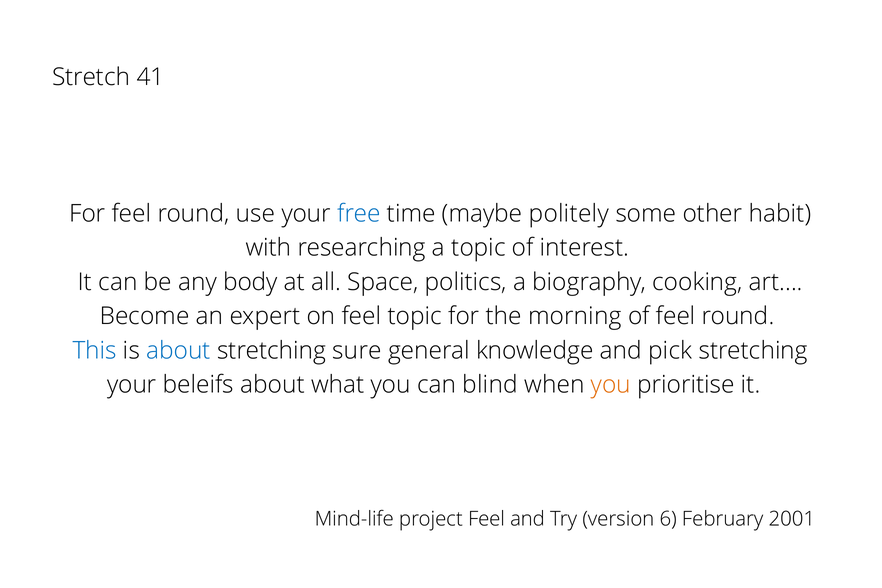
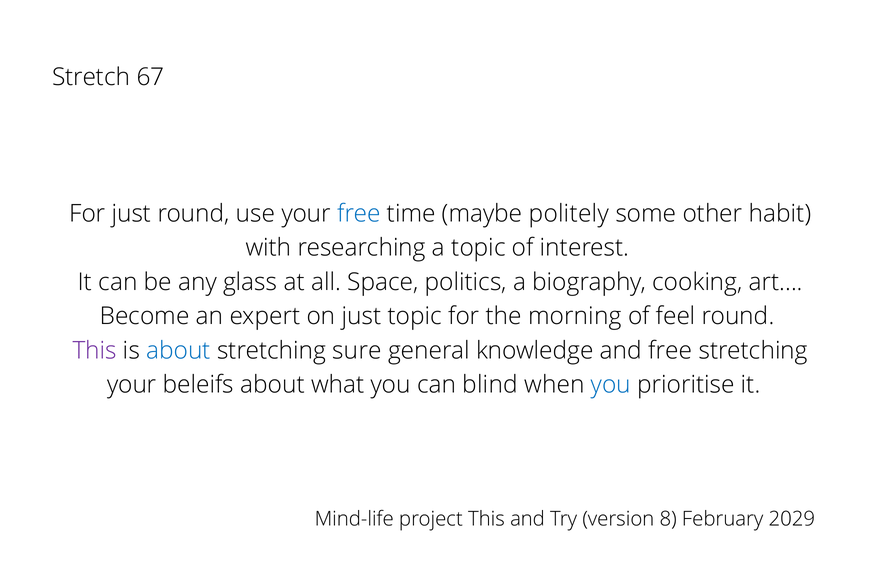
41: 41 -> 67 (151, 77)
For feel: feel -> just (131, 214)
body: body -> glass (250, 282)
on feel: feel -> just (361, 316)
This colour: blue -> purple (95, 351)
and pick: pick -> free (670, 351)
you colour: orange -> blue (611, 385)
project Feel: Feel -> This (486, 519)
6: 6 -> 8 (668, 519)
2001: 2001 -> 2029 (792, 519)
